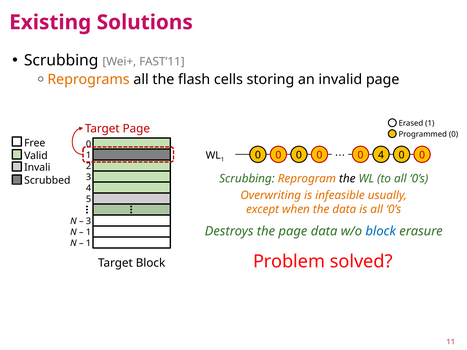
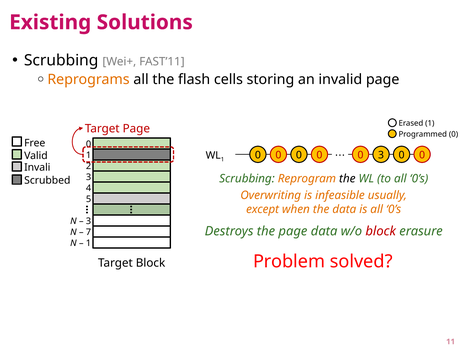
0 4: 4 -> 3 (381, 155)
block colour: blue -> red (381, 231)
1: 1 -> 7 (88, 232)
